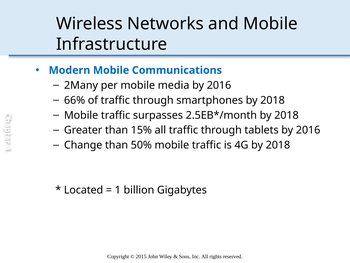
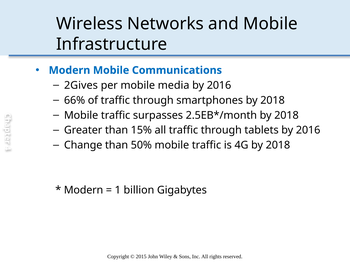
2Many: 2Many -> 2Gives (81, 85)
Located: Located -> Modern (84, 190)
